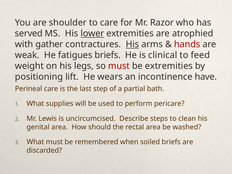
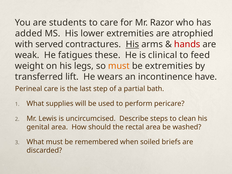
shoulder: shoulder -> students (68, 23)
served: served -> added (29, 33)
lower underline: present -> none (92, 33)
gather: gather -> served (49, 44)
fatigues briefs: briefs -> these (108, 55)
must colour: red -> orange (119, 66)
positioning: positioning -> transferred (39, 77)
